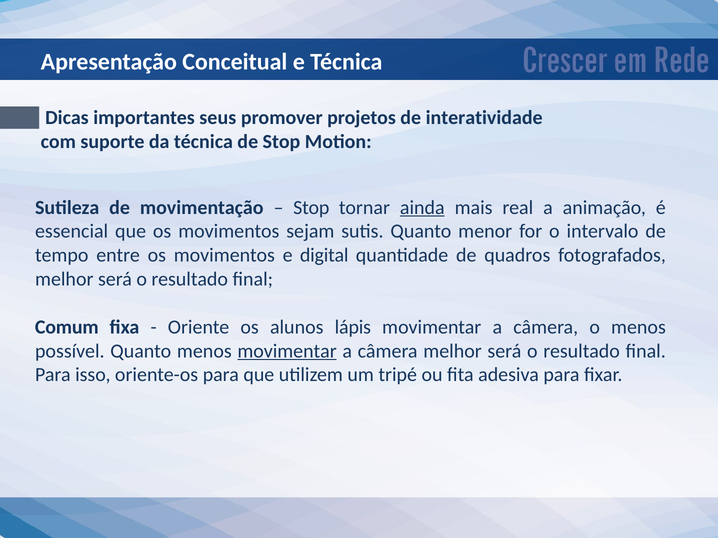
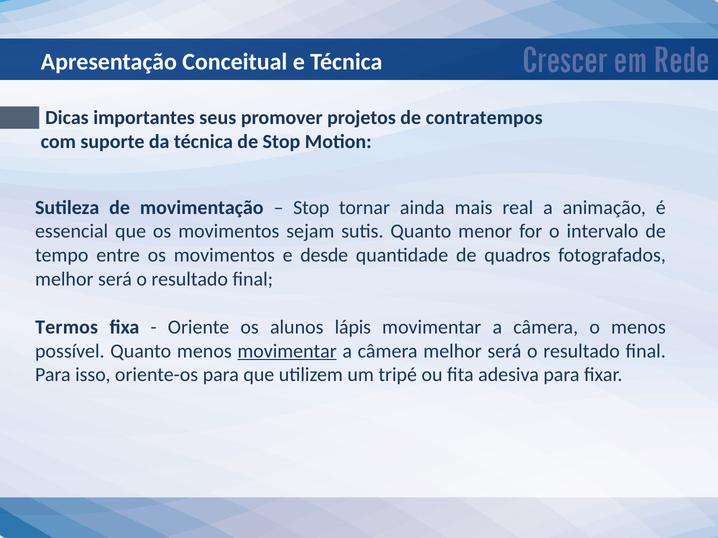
interatividade: interatividade -> contratempos (484, 118)
ainda underline: present -> none (422, 208)
digital: digital -> desde (324, 256)
Comum: Comum -> Termos (67, 327)
